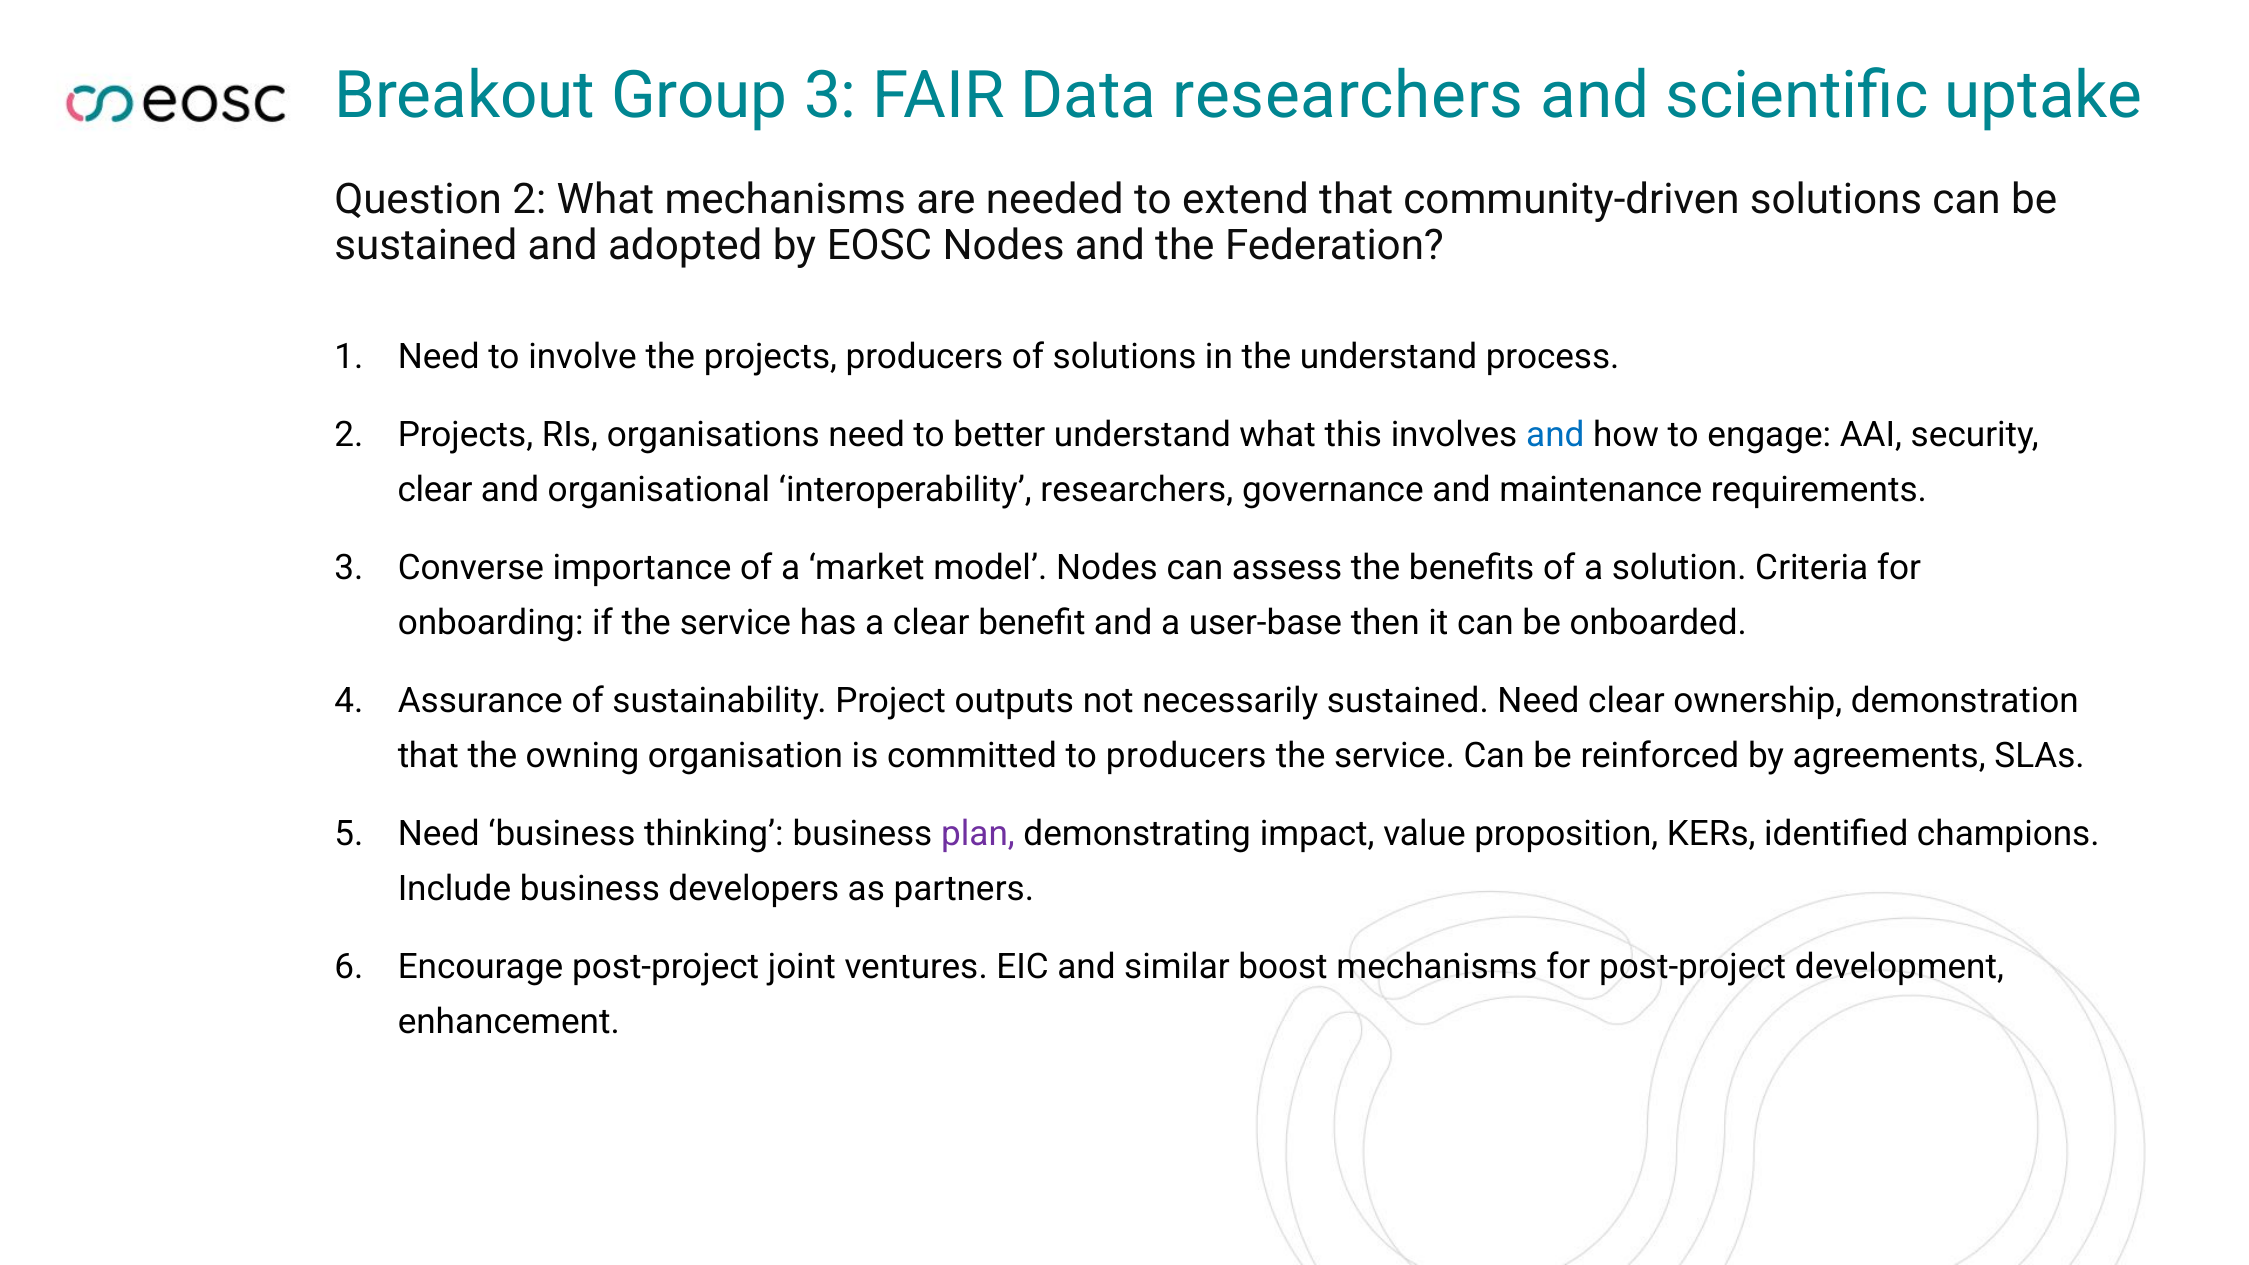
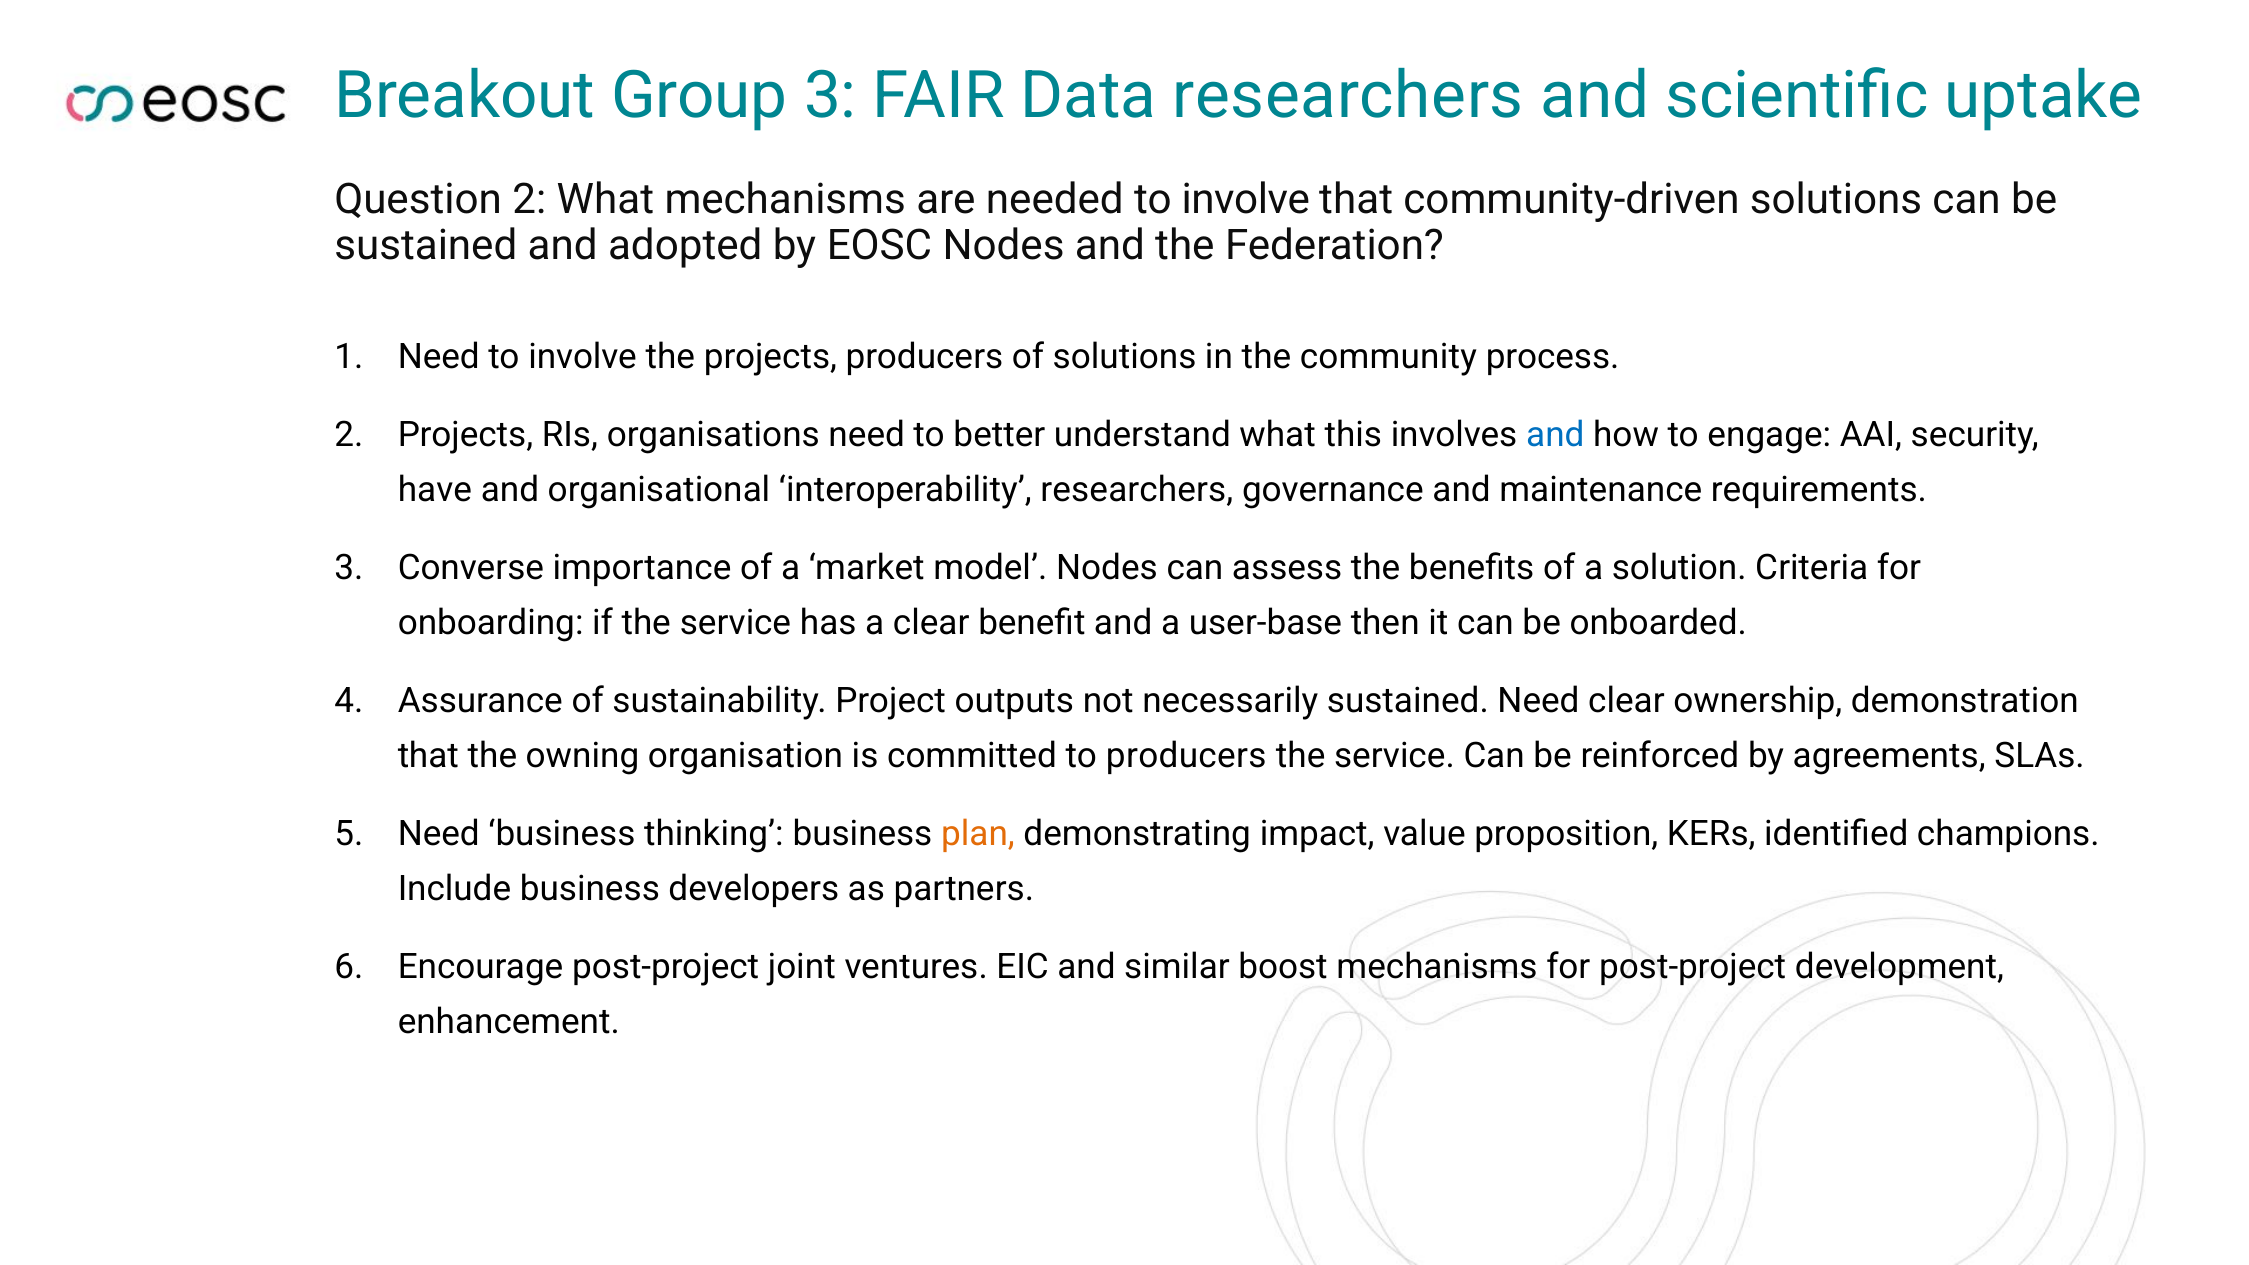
needed to extend: extend -> involve (1246, 200)
the understand: understand -> community (1388, 357)
clear: clear -> have (435, 490)
plan colour: purple -> orange (978, 834)
